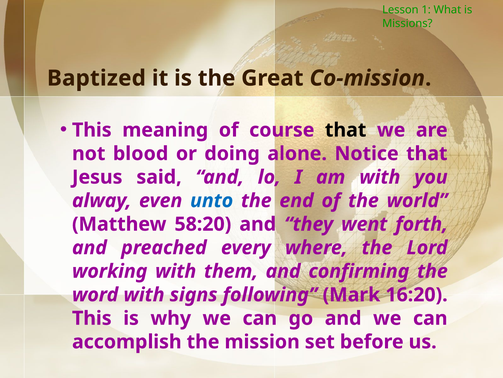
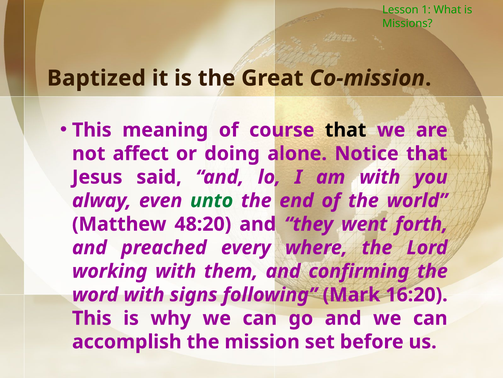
blood: blood -> affect (141, 153)
unto colour: blue -> green (212, 200)
58:20: 58:20 -> 48:20 (203, 224)
